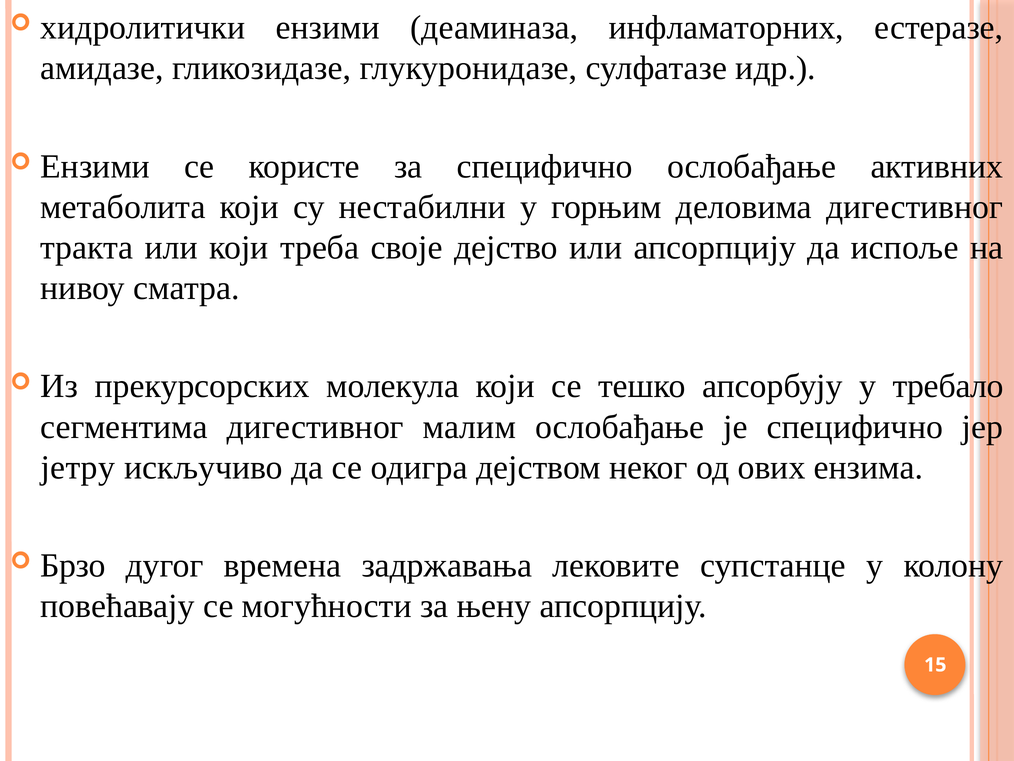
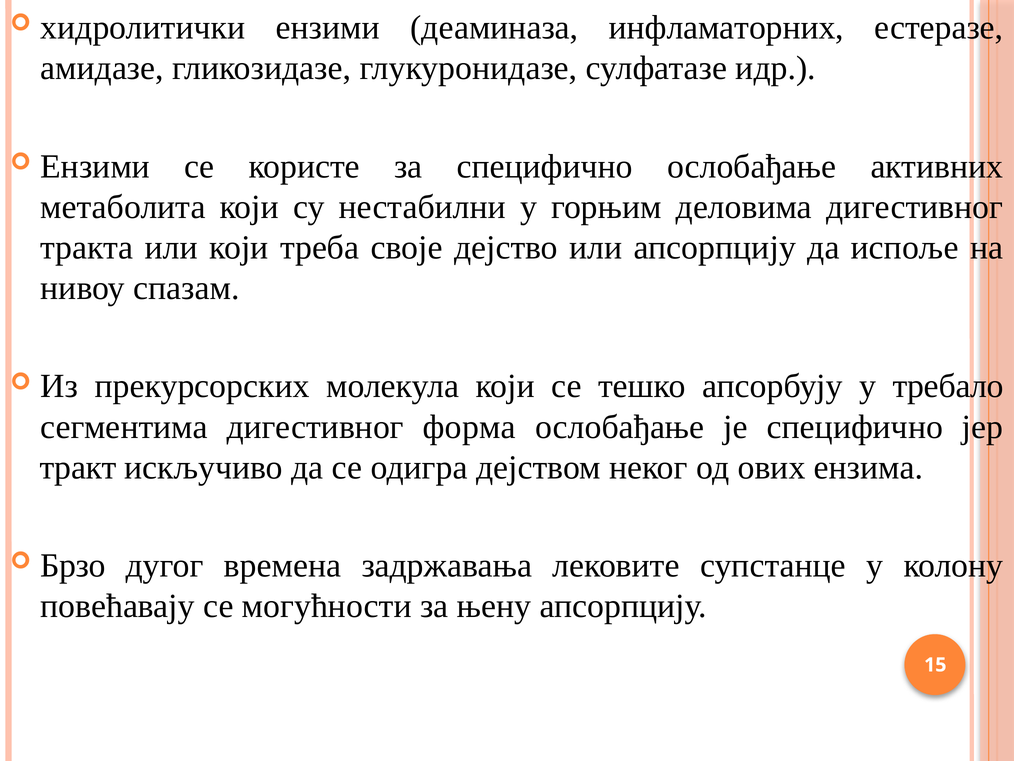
сматра: сматра -> спазам (186, 288)
малим: малим -> форма (469, 427)
јетру: јетру -> тракт (78, 467)
